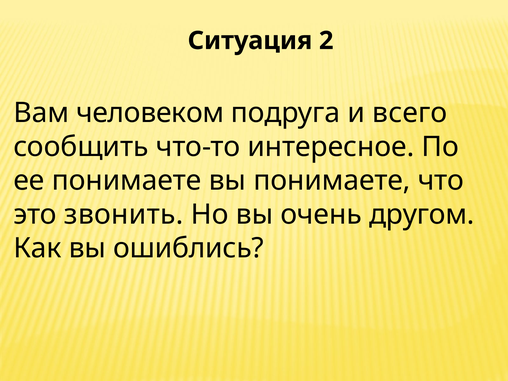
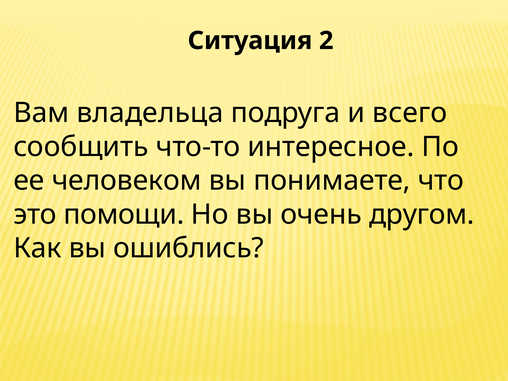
человеком: человеком -> владельца (150, 113)
ее понимаете: понимаете -> человеком (127, 181)
звонить: звонить -> помощи (124, 214)
